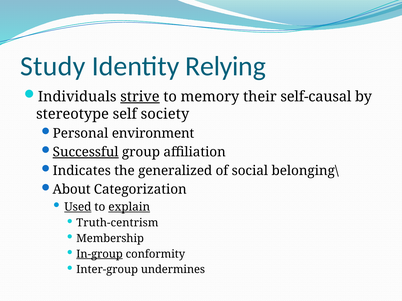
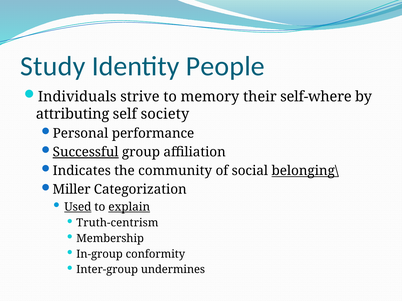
Relying: Relying -> People (225, 66)
strive underline: present -> none (140, 97)
self-causal: self-causal -> self-where (316, 97)
stereotype: stereotype -> attributing (73, 114)
environment: environment -> performance (153, 134)
generalized: generalized -> community (175, 171)
belonging\ underline: none -> present (305, 171)
About: About -> Miller (72, 190)
In-group underline: present -> none (100, 254)
